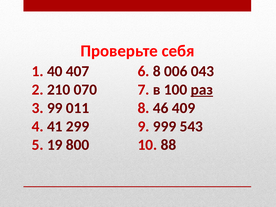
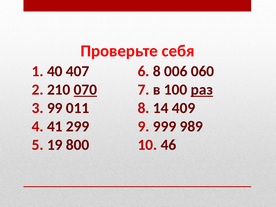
043: 043 -> 060 (203, 71)
070 underline: none -> present (85, 90)
46: 46 -> 14 (161, 108)
543: 543 -> 989 (191, 126)
88: 88 -> 46 (168, 145)
